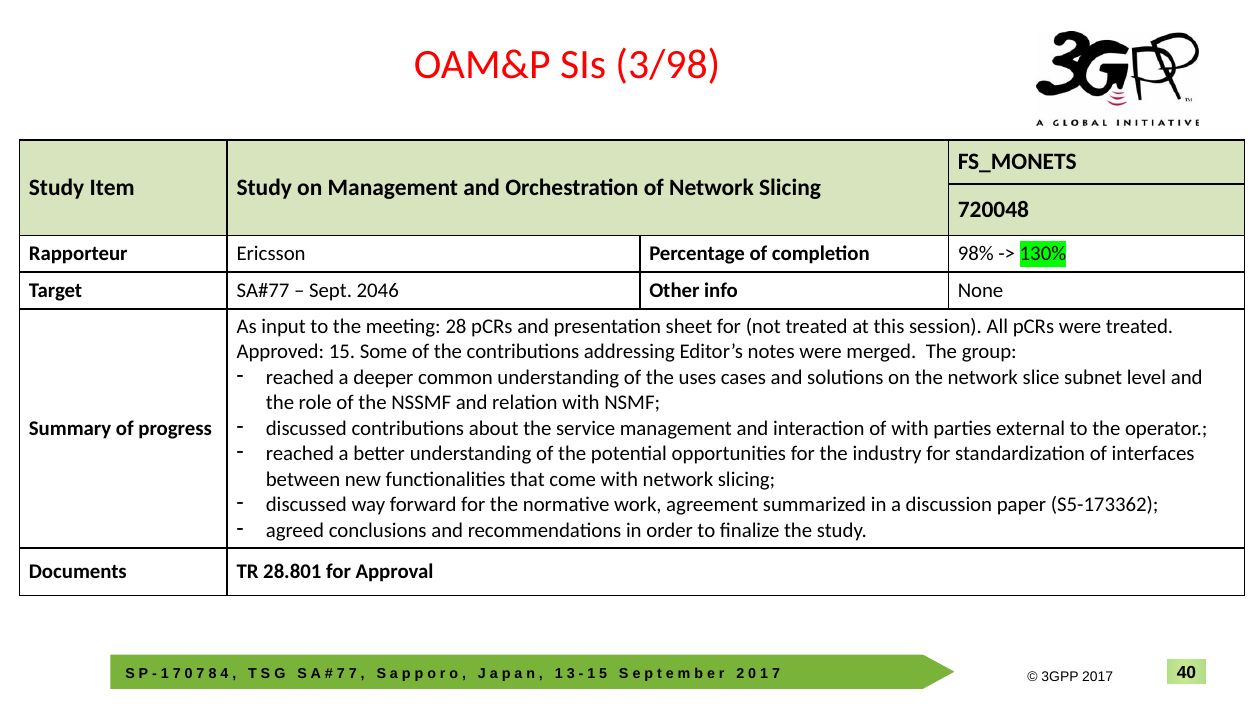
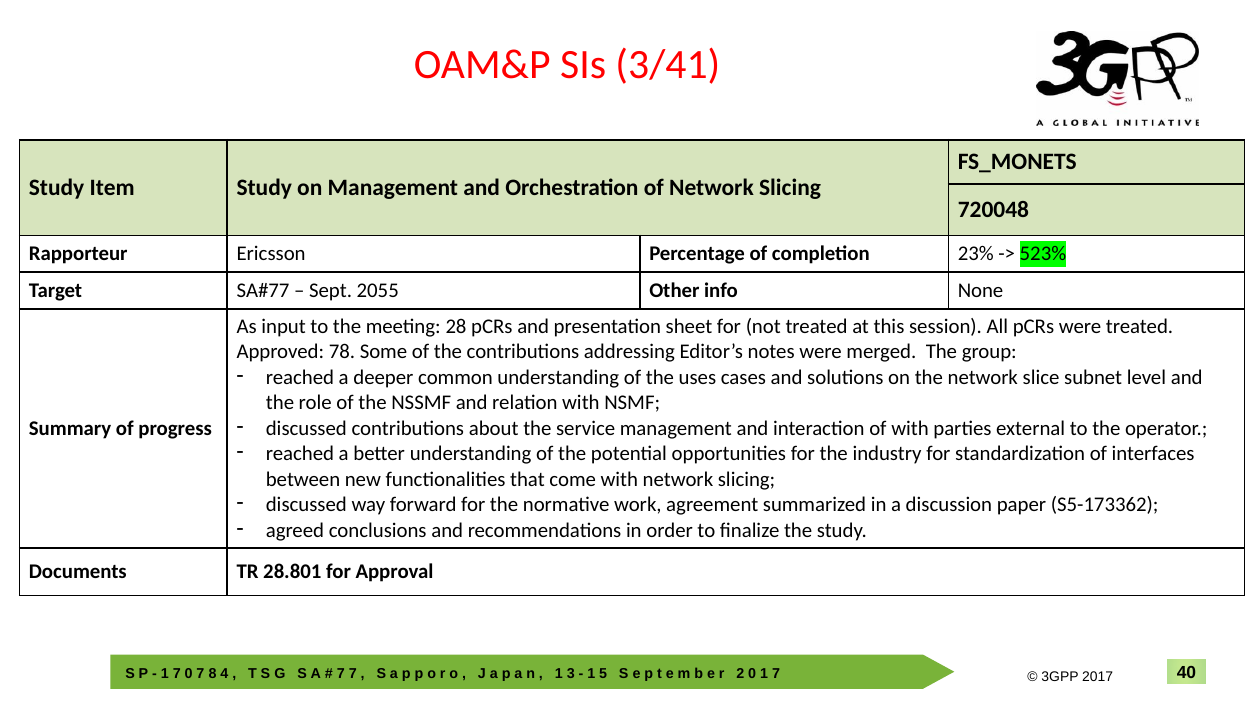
3/98: 3/98 -> 3/41 (668, 65)
98%: 98% -> 23% (976, 254)
130%: 130% -> 523% (1043, 254)
2046: 2046 -> 2055 (378, 291)
15: 15 -> 78 (342, 352)
